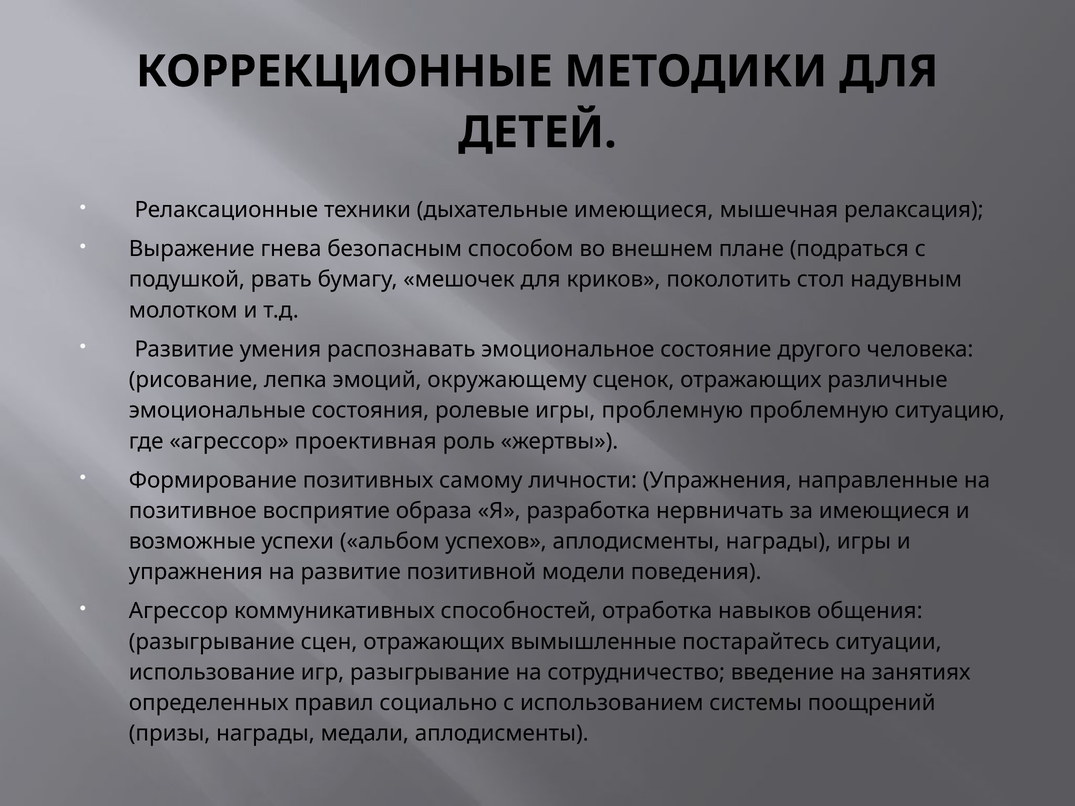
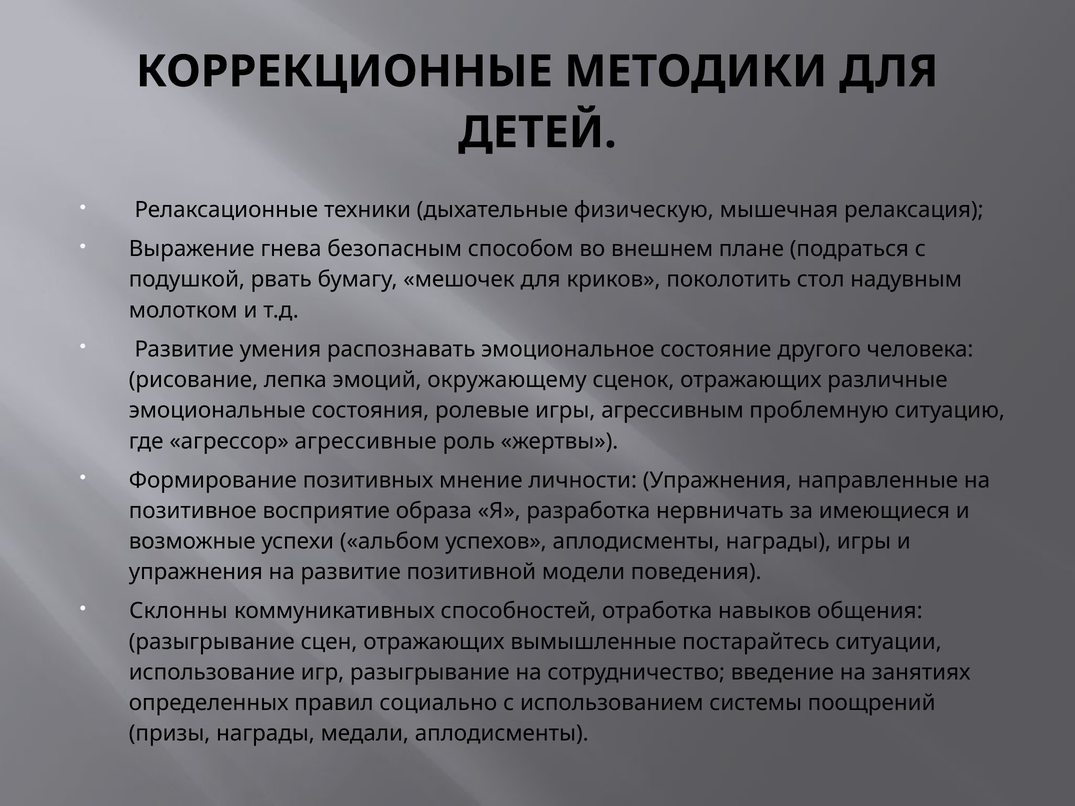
дыхательные имеющиеся: имеющиеся -> физическую (644, 210)
игры проблемную: проблемную -> агрессивным (673, 411)
проективная: проективная -> агрессивные (366, 441)
самому: самому -> мнение (481, 480)
Агрессор: Агрессор -> Склонны (178, 611)
